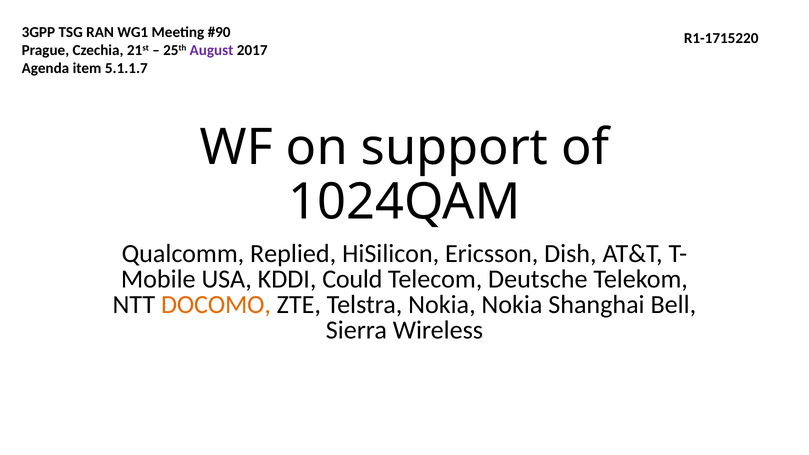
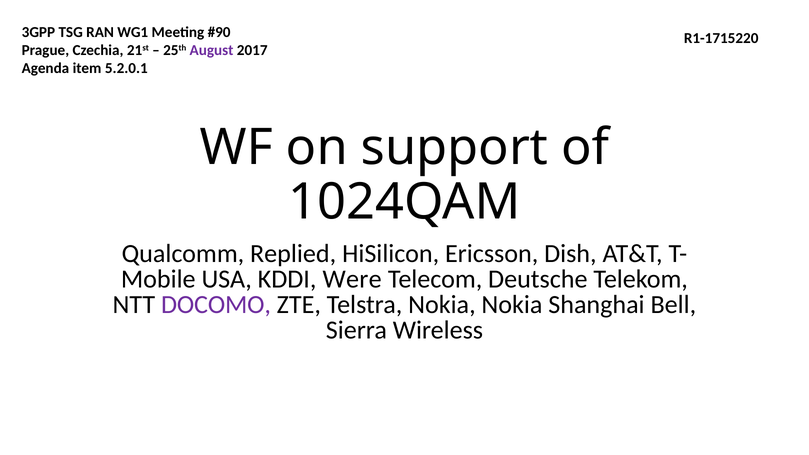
5.1.1.7: 5.1.1.7 -> 5.2.0.1 (126, 68)
Could: Could -> Were (352, 279)
DOCOMO colour: orange -> purple (216, 305)
